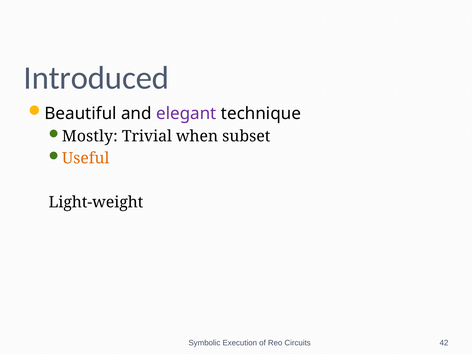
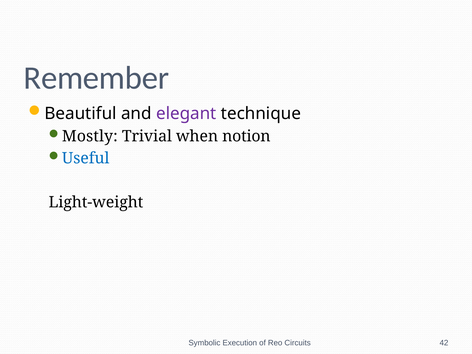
Introduced: Introduced -> Remember (96, 78)
subset: subset -> notion (246, 136)
Useful colour: orange -> blue (86, 158)
